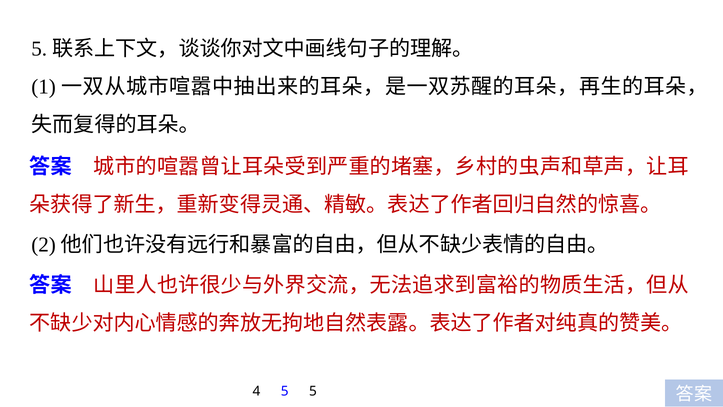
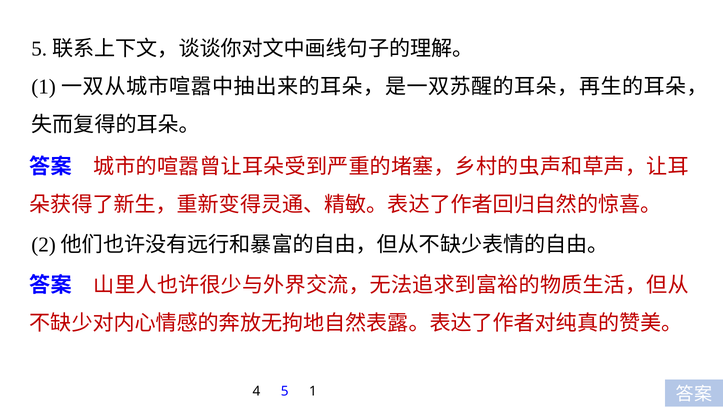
4 5 5: 5 -> 1 (313, 391)
